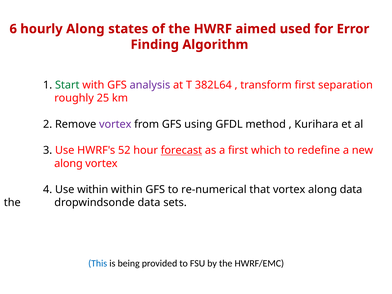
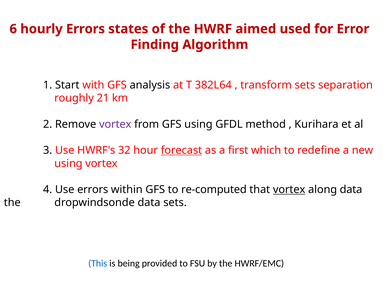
hourly Along: Along -> Errors (85, 29)
Start colour: green -> black (67, 85)
analysis colour: purple -> black (150, 85)
transform first: first -> sets (305, 85)
25: 25 -> 21 (103, 98)
52: 52 -> 32 (124, 150)
along: along -> using (68, 163)
Use within: within -> errors (93, 190)
re-numerical: re-numerical -> re-computed (214, 190)
vortex underline: none -> present (289, 190)
